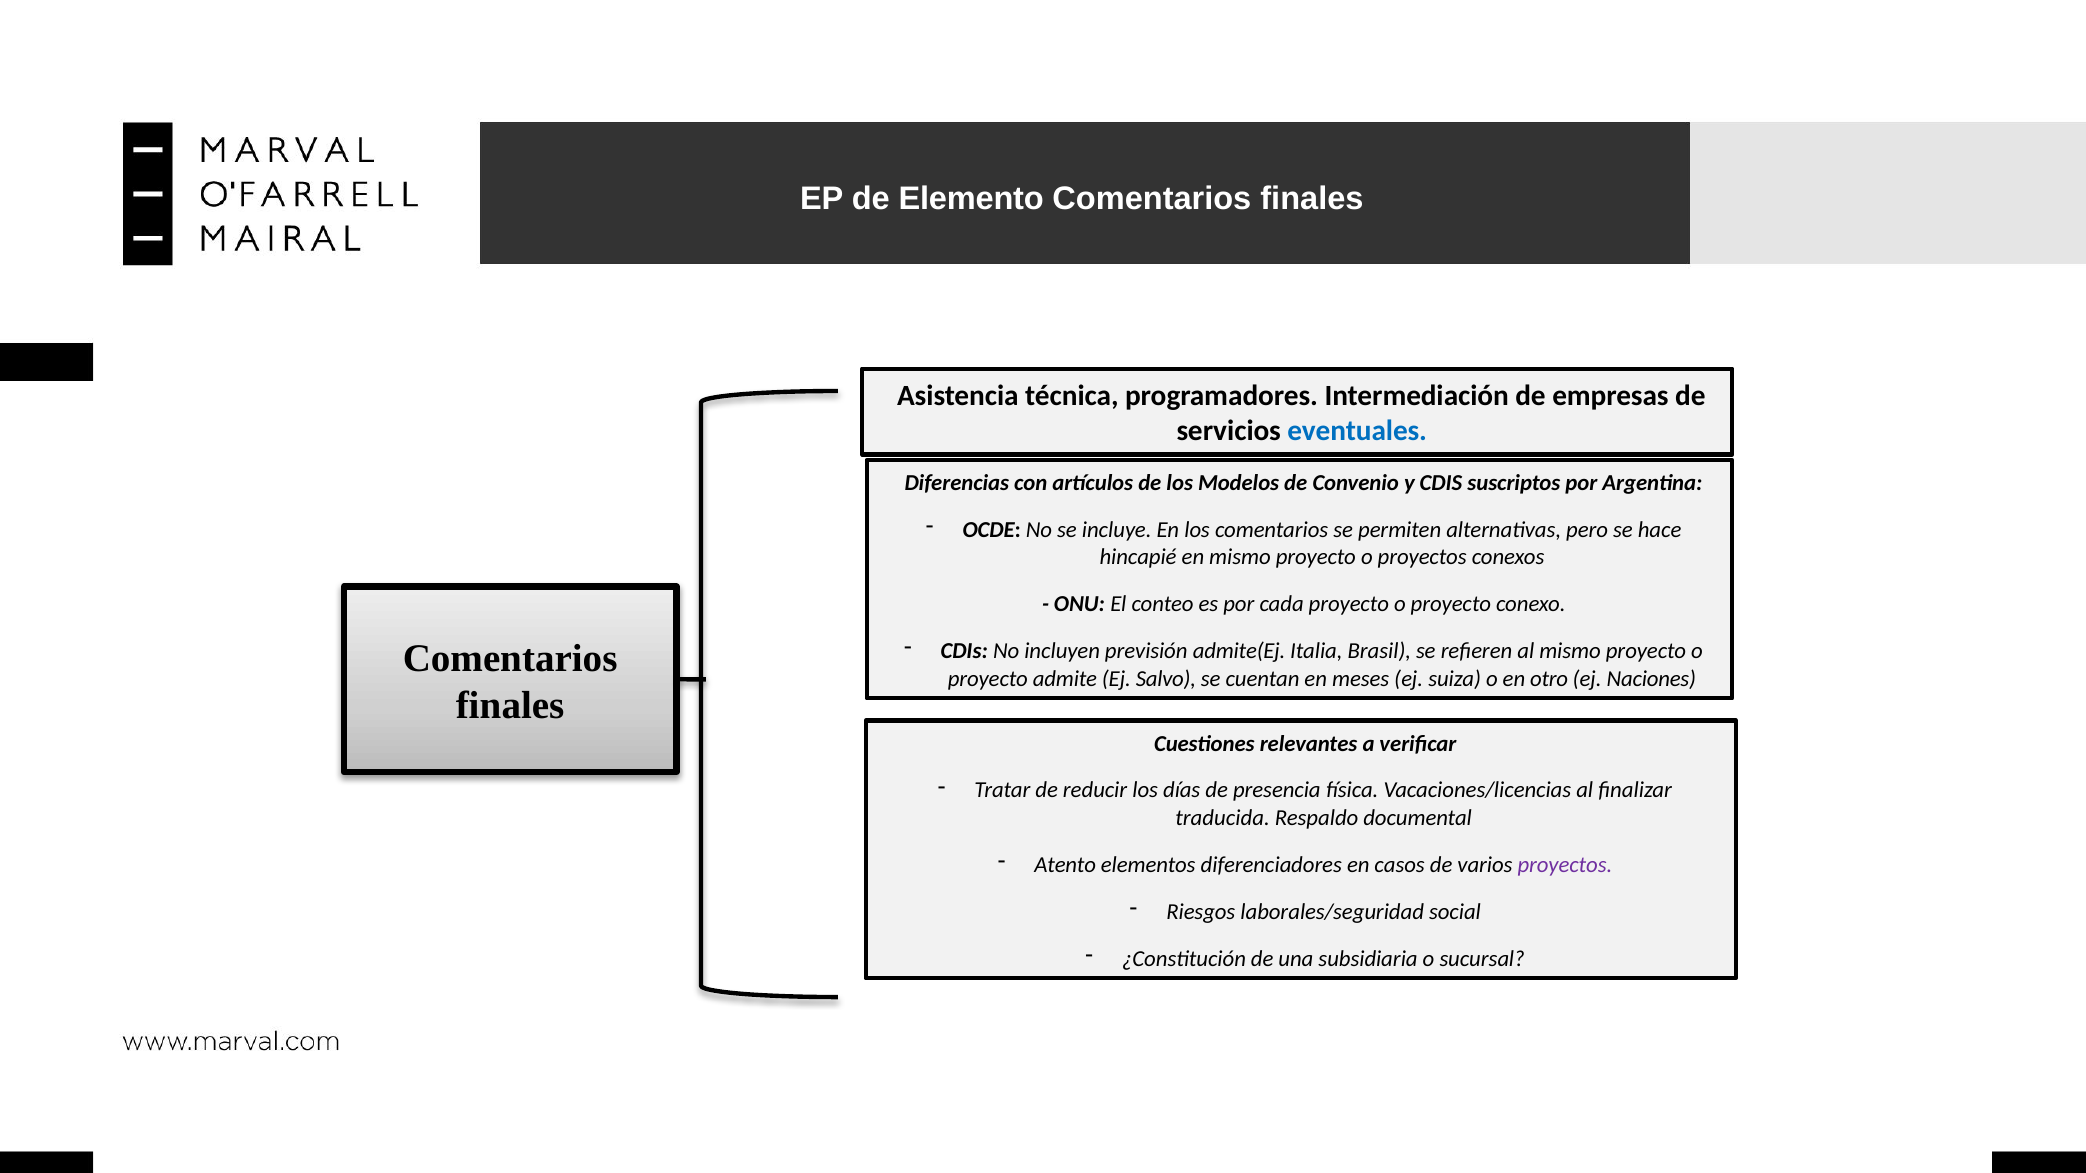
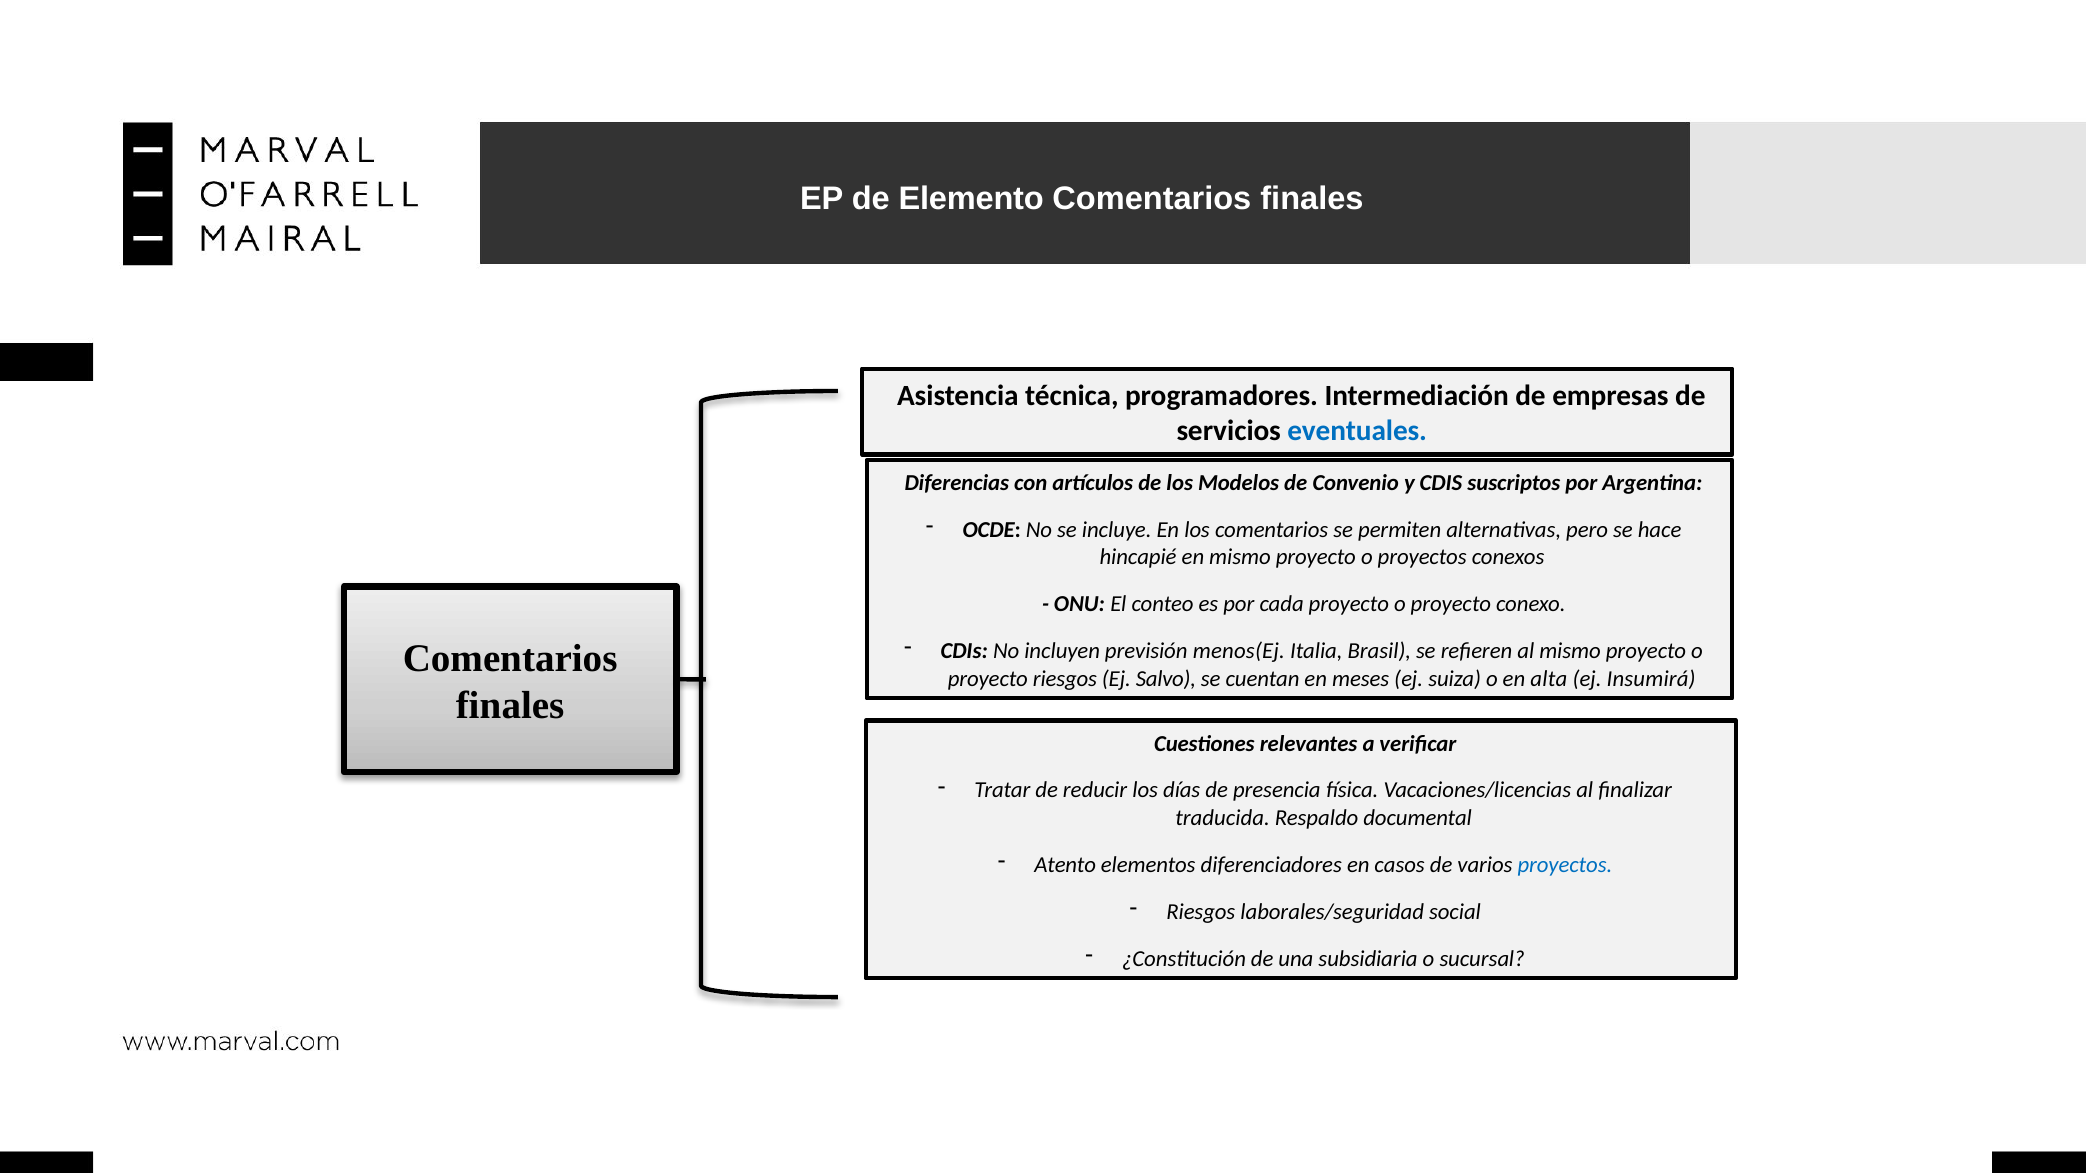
admite(Ej: admite(Ej -> menos(Ej (1239, 651)
proyecto admite: admite -> riesgos (1065, 678)
otro: otro -> alta (1549, 678)
Naciones: Naciones -> Insumirá (1651, 678)
proyectos colour: purple -> blue (1565, 865)
